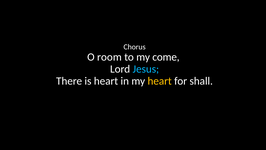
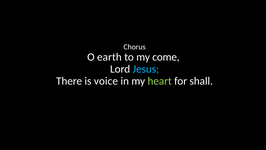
room: room -> earth (109, 57)
is heart: heart -> voice (106, 81)
heart colour: yellow -> light green (160, 81)
